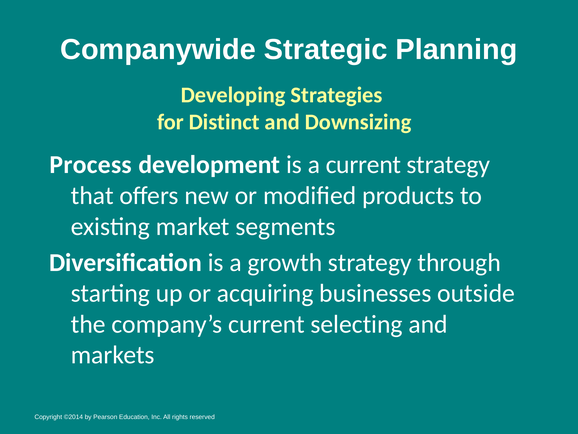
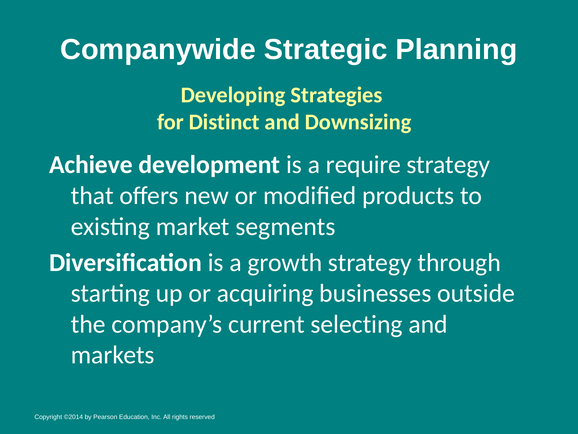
Process: Process -> Achieve (91, 165)
a current: current -> require (363, 165)
